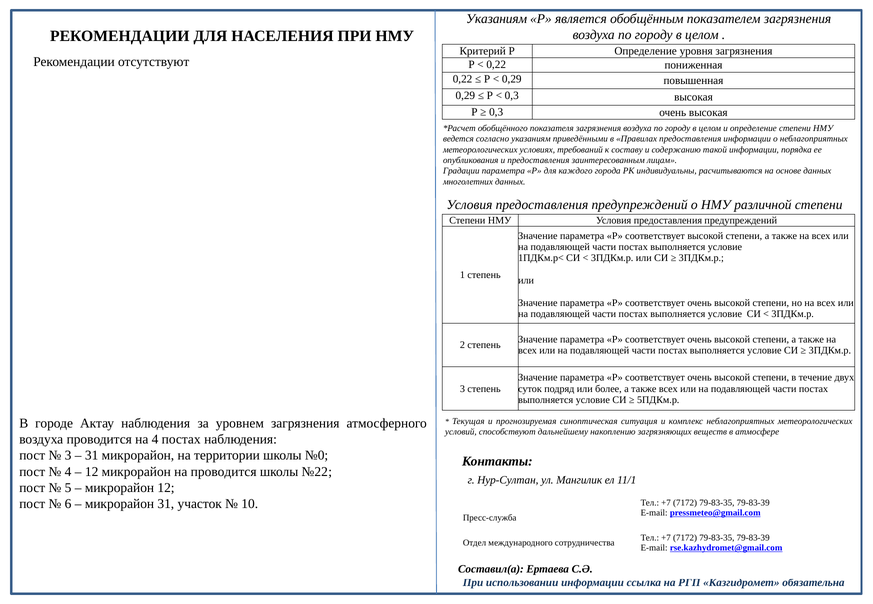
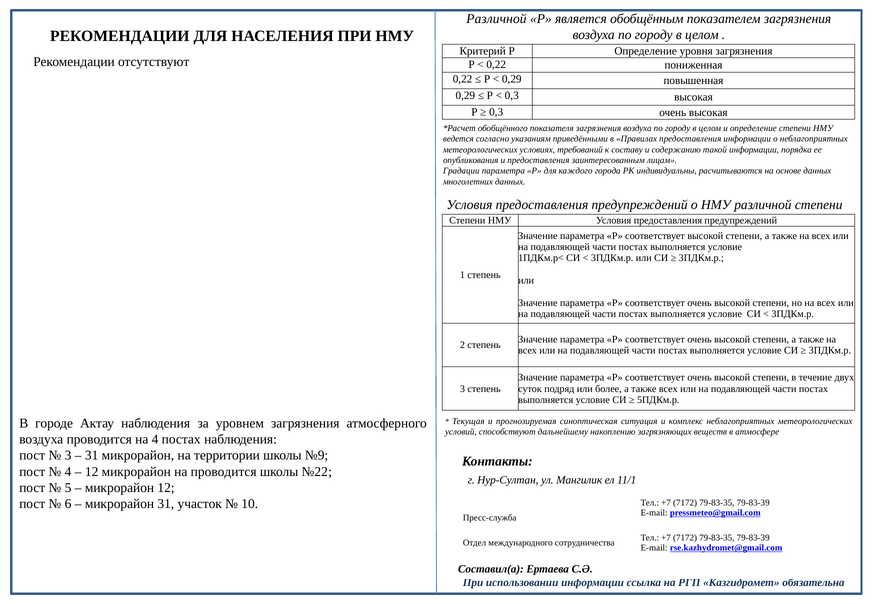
Указаниям: Указаниям -> Различной (496, 19)
№0: №0 -> №9 (317, 456)
